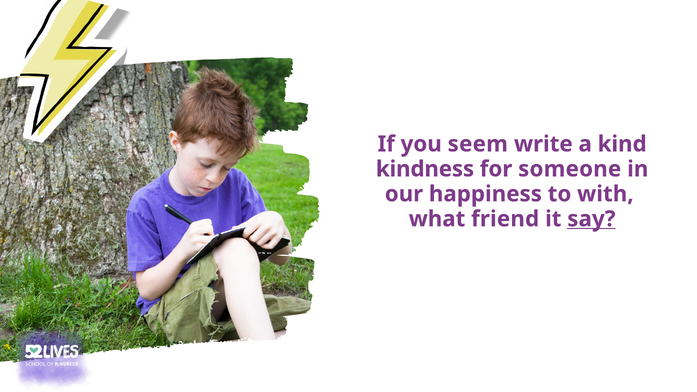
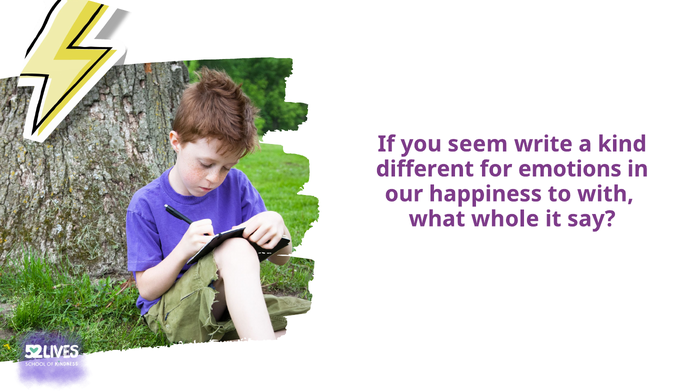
kindness: kindness -> different (425, 169)
someone: someone -> emotions (570, 169)
friend: friend -> whole (505, 219)
say underline: present -> none (591, 219)
